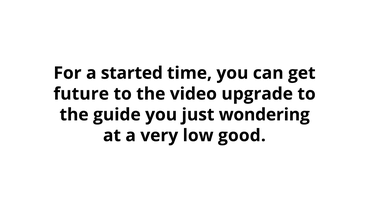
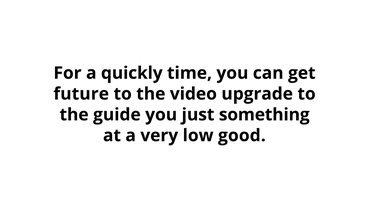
started: started -> quickly (132, 73)
wondering: wondering -> something (264, 114)
